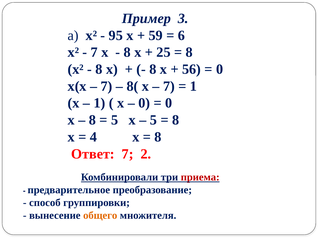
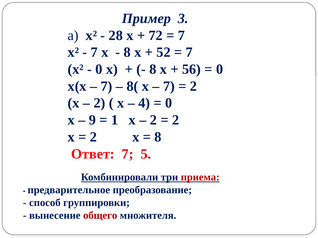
95: 95 -> 28 (116, 35)
59: 59 -> 72 (156, 35)
6: 6 -> 7 (181, 35)
25: 25 -> 52 (164, 52)
8: 8 -> 7 (189, 52)
8: 8 -> 0 (99, 69)
1: 1 -> 2 (193, 86)
1: 1 -> 2 (99, 103)
0: 0 -> 4 (144, 103)
8: 8 -> 9 (92, 120)
5: 5 -> 1 (115, 120)
5: 5 -> 2 (153, 120)
8: 8 -> 2 (176, 120)
4: 4 -> 2 (93, 137)
2: 2 -> 5 (146, 154)
общего colour: orange -> red (100, 216)
